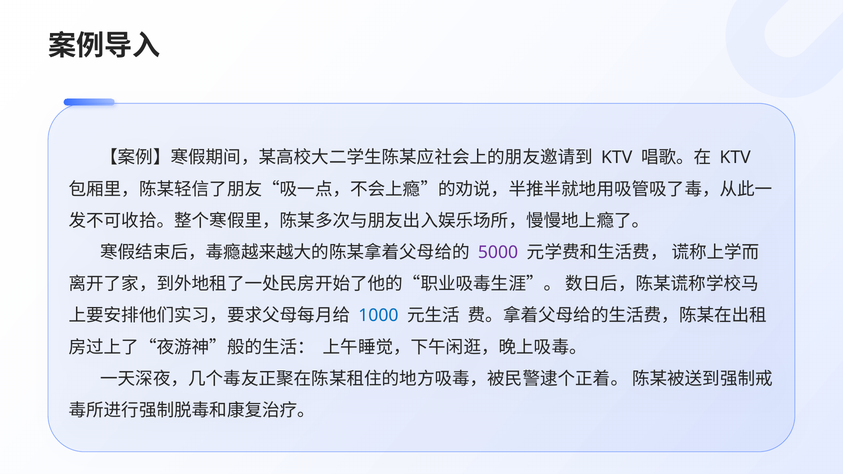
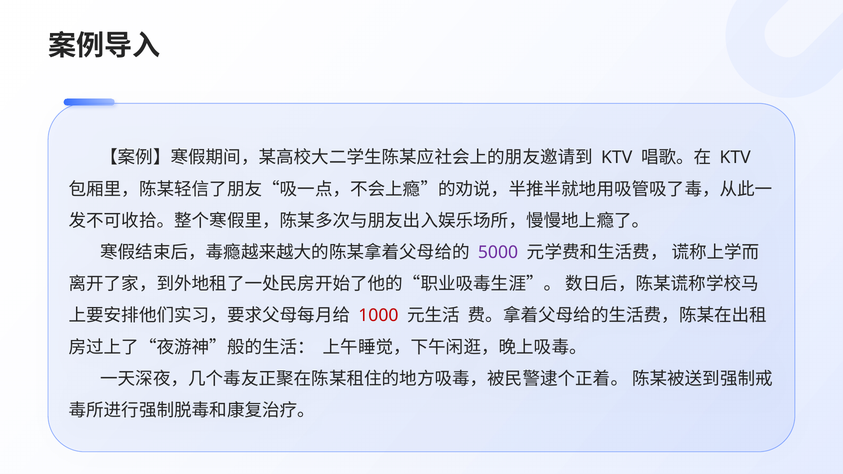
1000 colour: blue -> red (378, 316)
